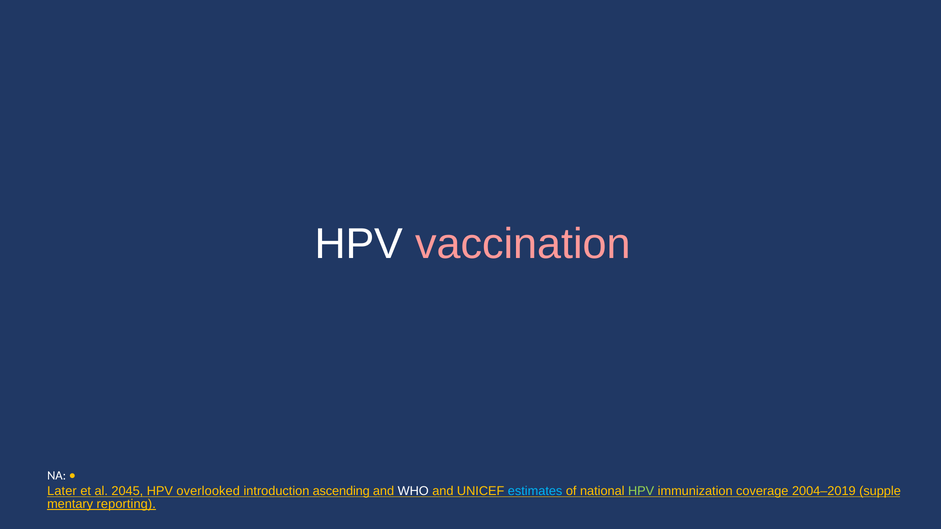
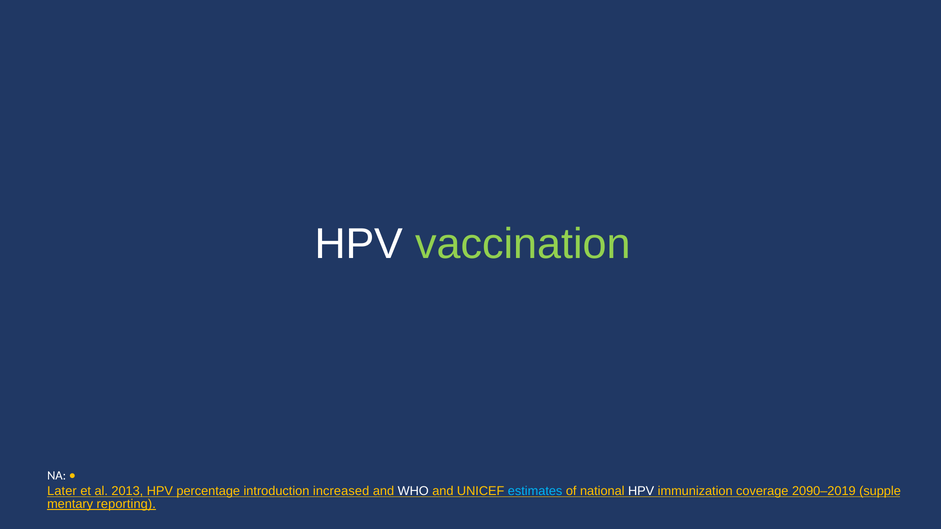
vaccination colour: pink -> light green (523, 244)
2045: 2045 -> 2013 (127, 491)
overlooked: overlooked -> percentage (208, 491)
ascending: ascending -> increased (341, 491)
HPV colour: light green -> white (641, 491)
2004–2019: 2004–2019 -> 2090–2019 (824, 491)
